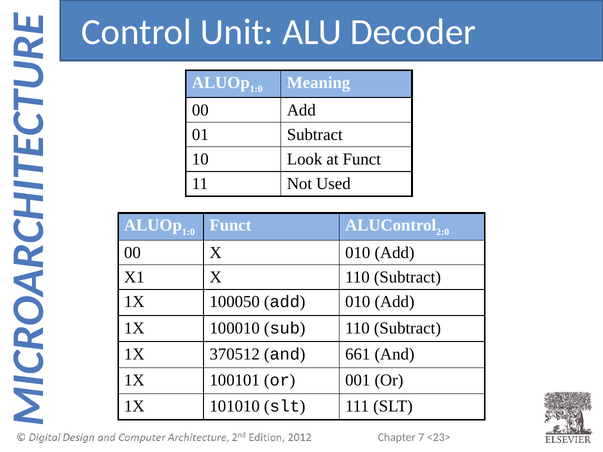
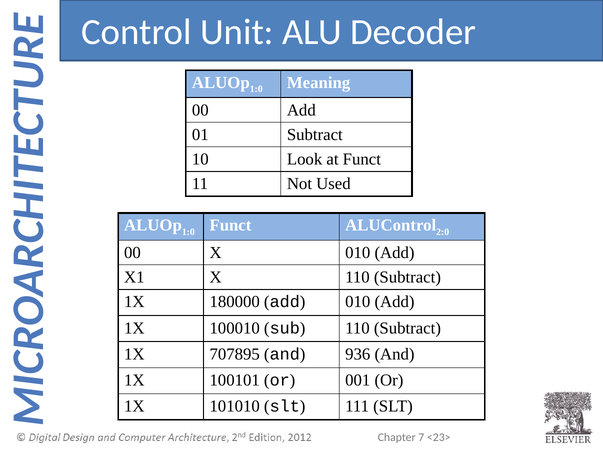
100050: 100050 -> 180000 (235, 302)
370512: 370512 -> 707895 (235, 354)
661: 661 -> 936 (358, 354)
